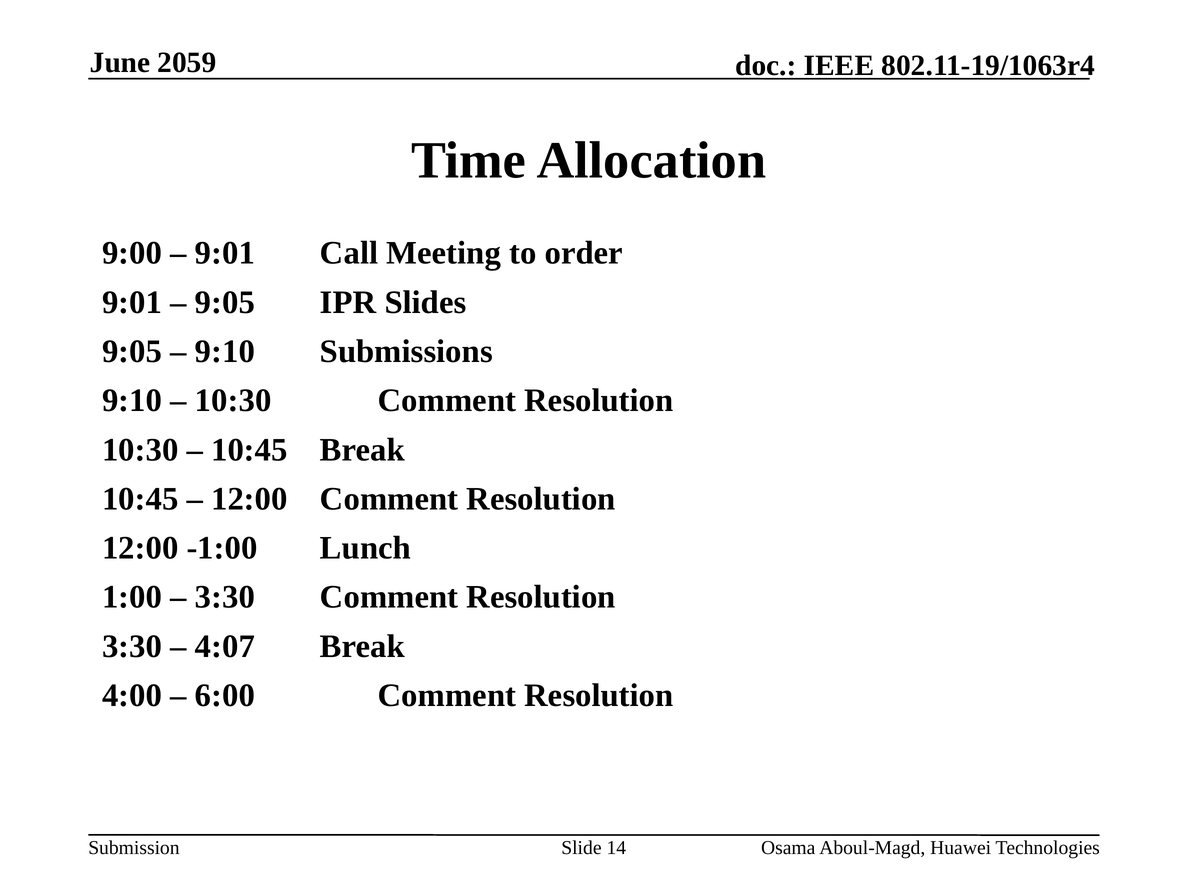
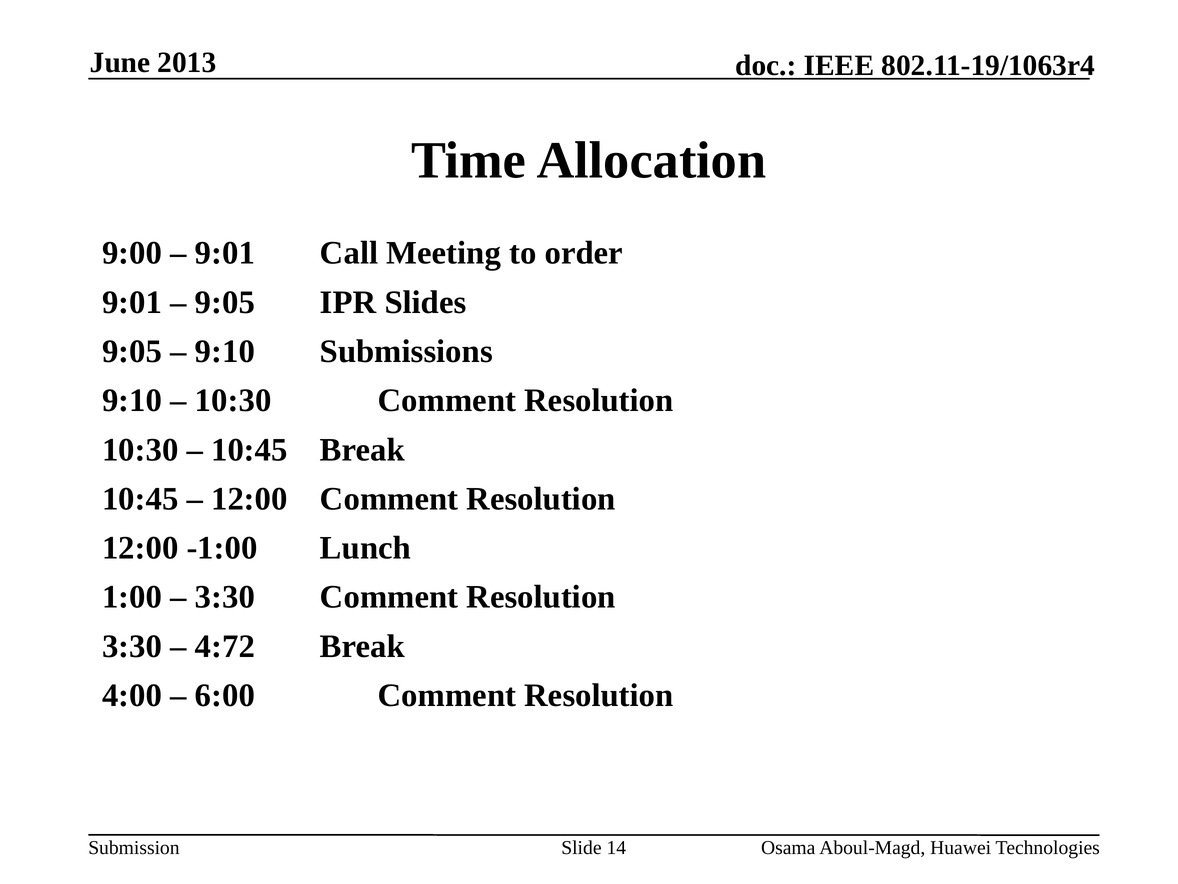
2059: 2059 -> 2013 (187, 62)
4:07: 4:07 -> 4:72 (225, 646)
